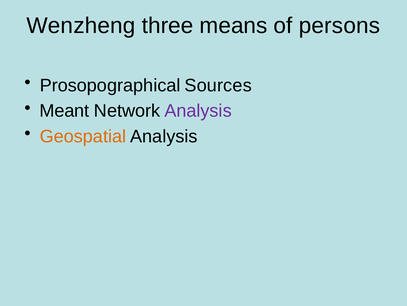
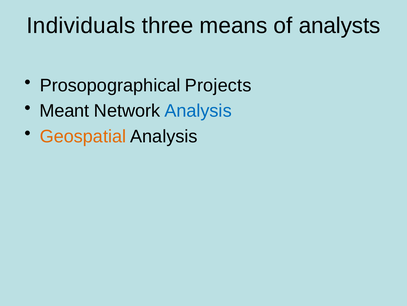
Wenzheng: Wenzheng -> Individuals (81, 26)
persons: persons -> analysts (340, 26)
Sources: Sources -> Projects (218, 85)
Analysis colour: purple -> blue (198, 111)
